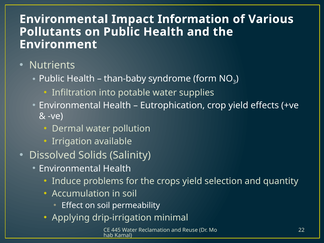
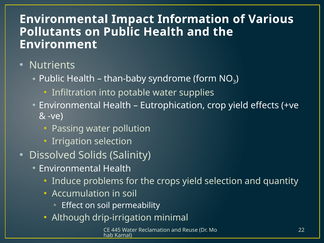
Dermal: Dermal -> Passing (68, 129)
Irrigation available: available -> selection (113, 141)
Applying: Applying -> Although (71, 218)
